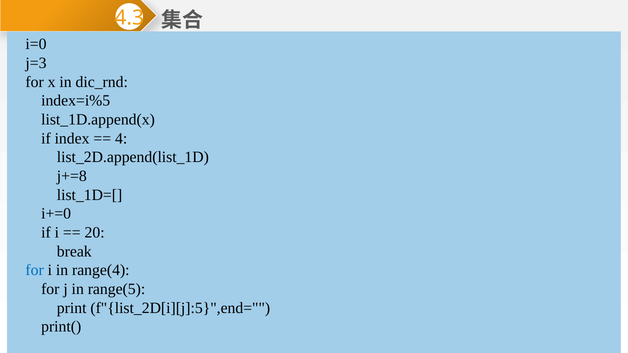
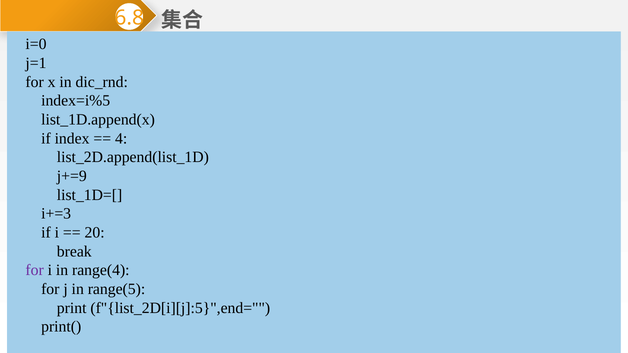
4.3: 4.3 -> 6.8 (129, 18)
j=3: j=3 -> j=1 (36, 63)
j+=8: j+=8 -> j+=9 (72, 176)
i+=0: i+=0 -> i+=3 (56, 214)
for colour: blue -> purple (35, 270)
